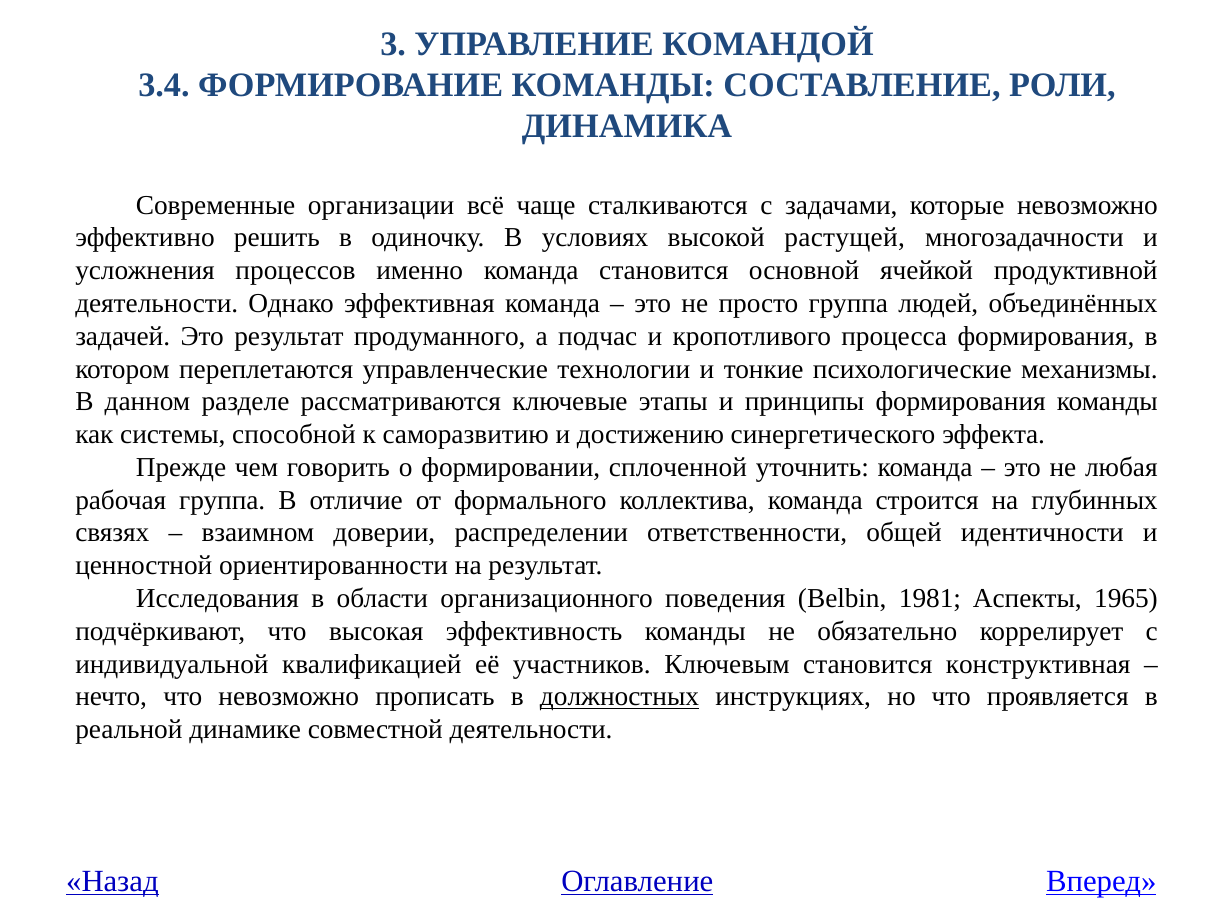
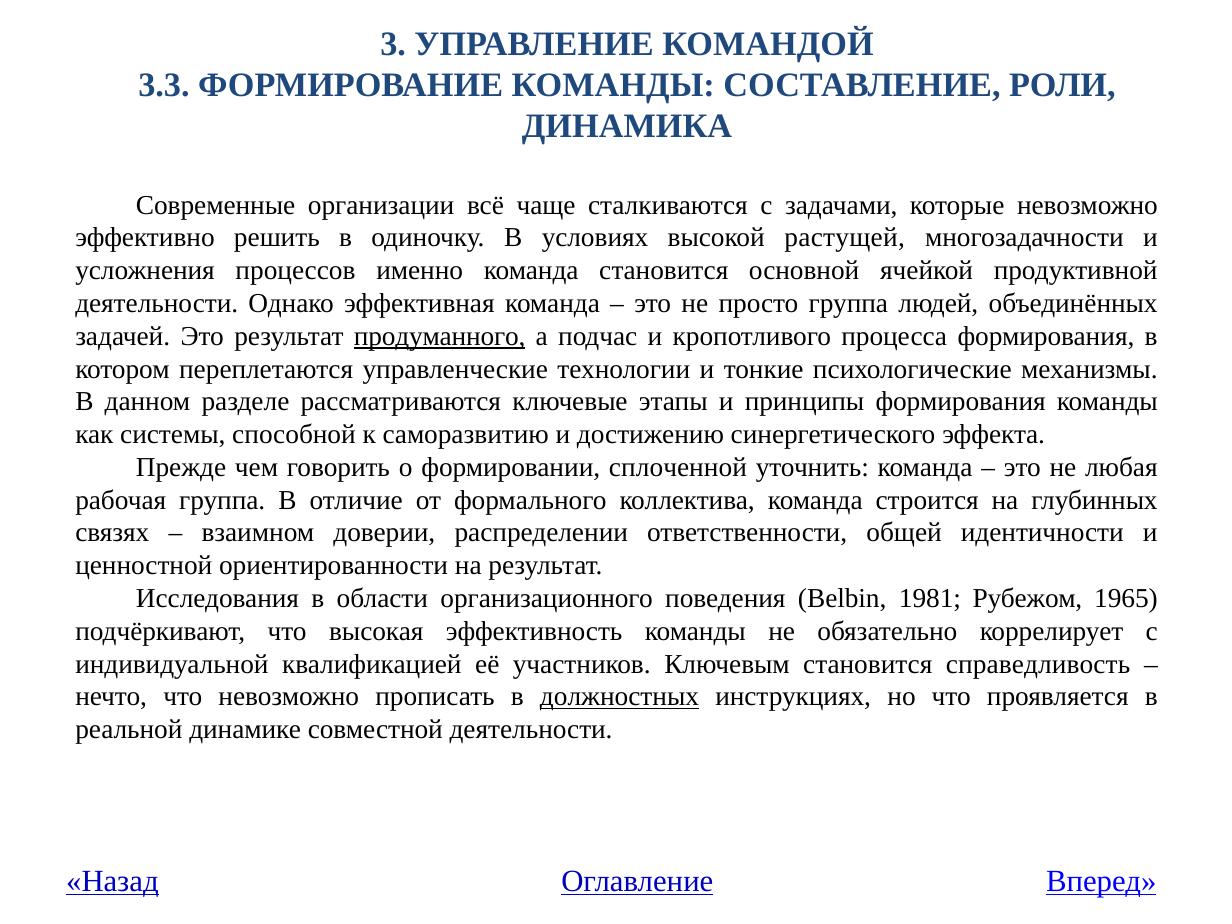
3.4: 3.4 -> 3.3 (164, 85)
продуманного underline: none -> present (440, 336)
Аспекты: Аспекты -> Рубежом (1027, 599)
конструктивная: конструктивная -> справедливость (1038, 664)
